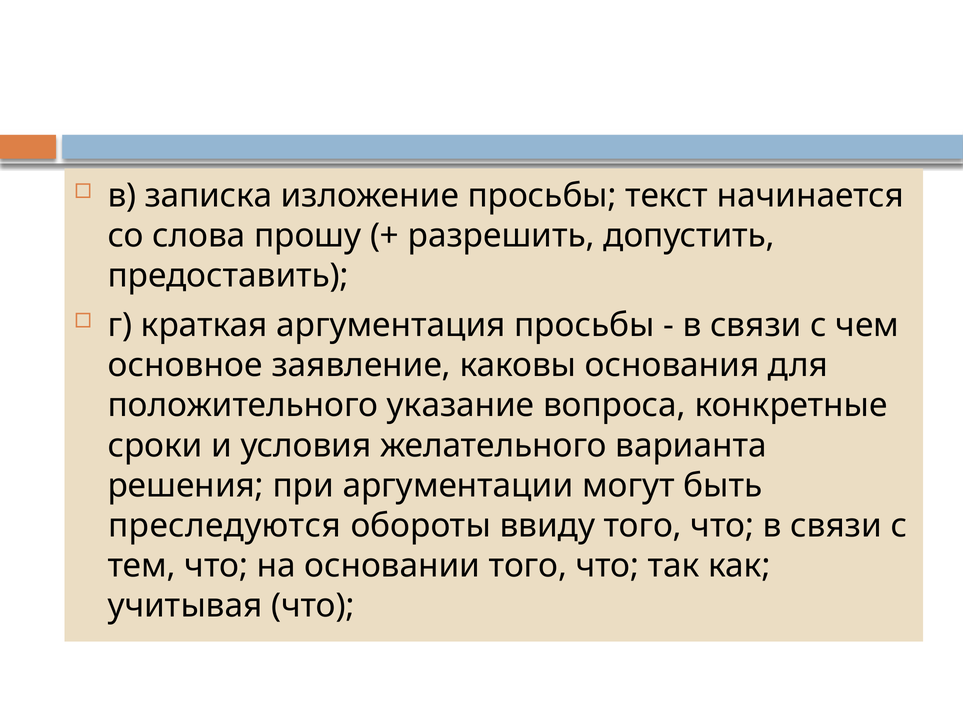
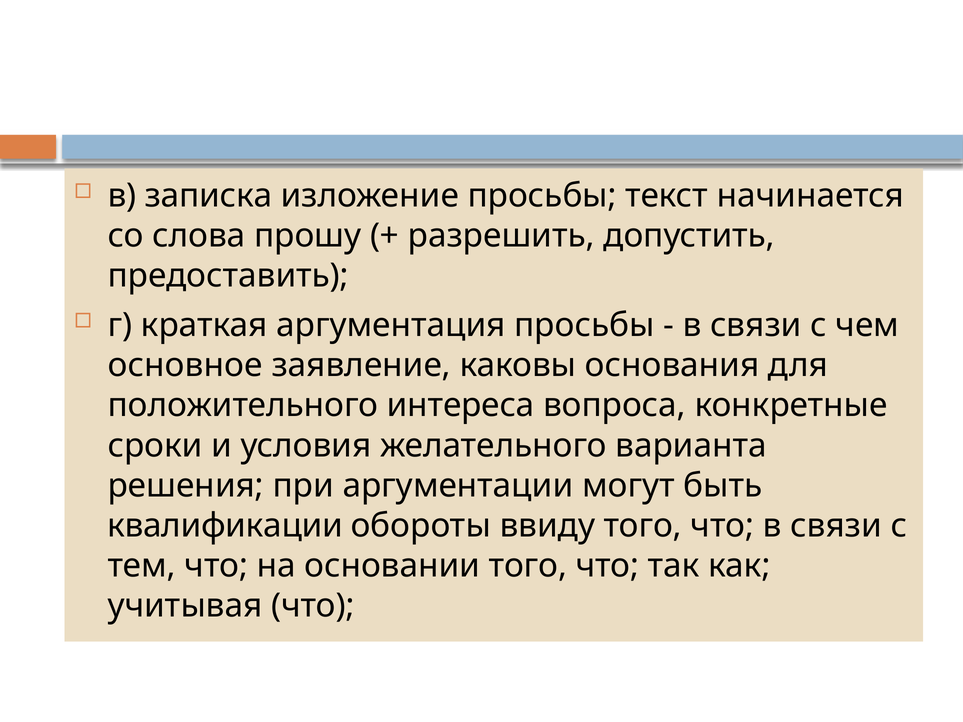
указание: указание -> интереса (461, 406)
преследуются: преследуются -> квалификации (225, 526)
